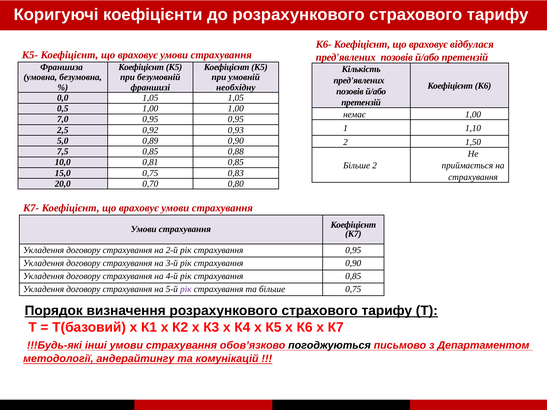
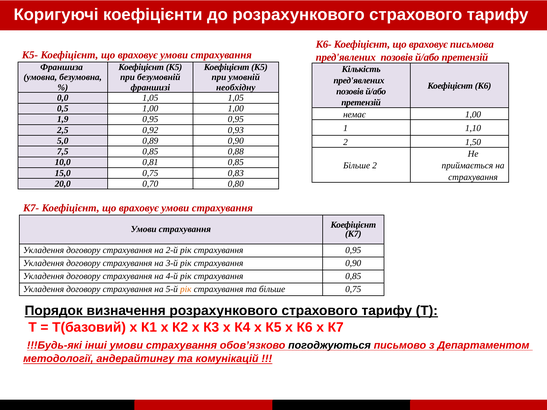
відбулася: відбулася -> письмова (472, 44)
7,0: 7,0 -> 1,9 (63, 119)
рік colour: purple -> orange (186, 289)
